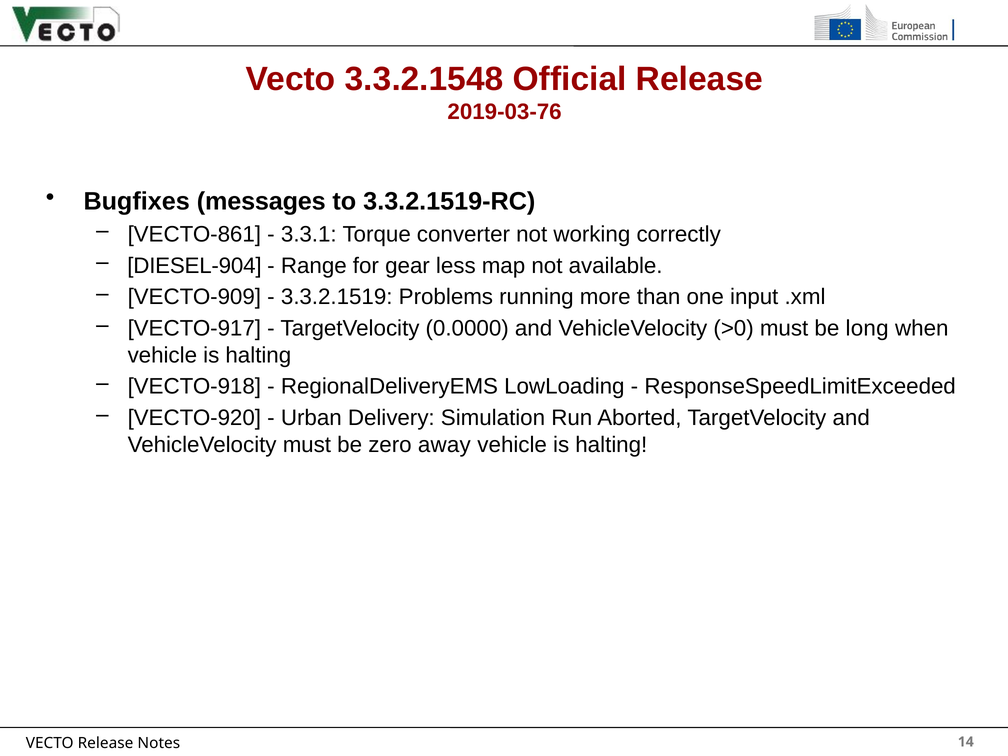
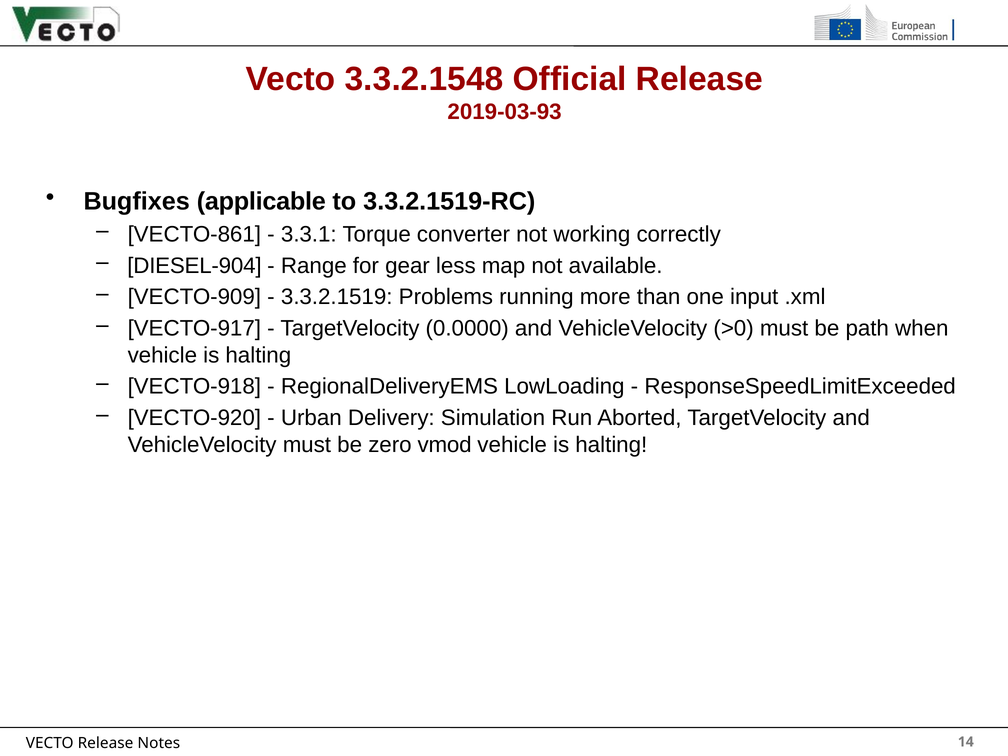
2019-03-76: 2019-03-76 -> 2019-03-93 (505, 112)
messages: messages -> applicable (261, 201)
long: long -> path (867, 328)
away: away -> vmod (445, 445)
